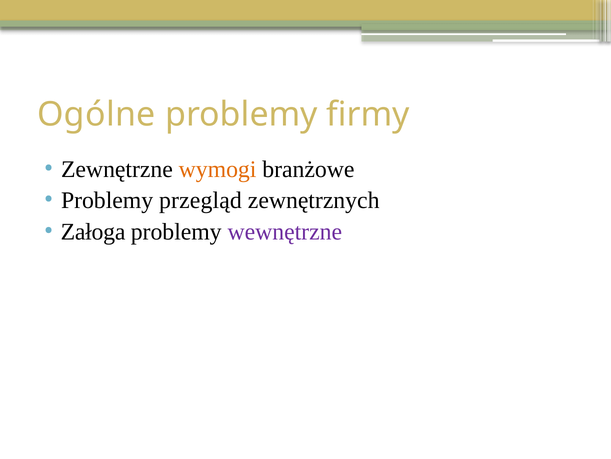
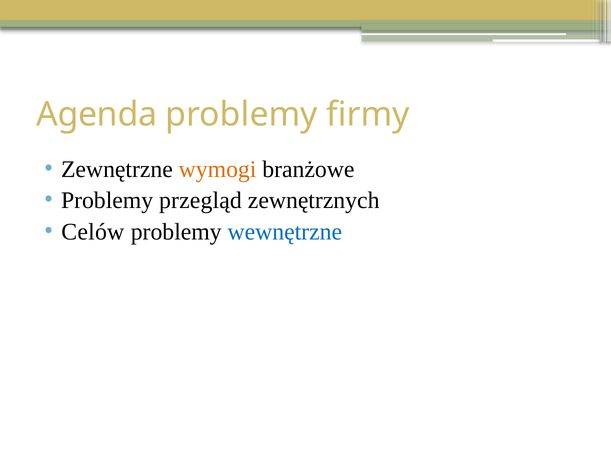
Ogólne: Ogólne -> Agenda (97, 114)
Załoga: Załoga -> Celów (93, 231)
wewnętrzne colour: purple -> blue (285, 231)
